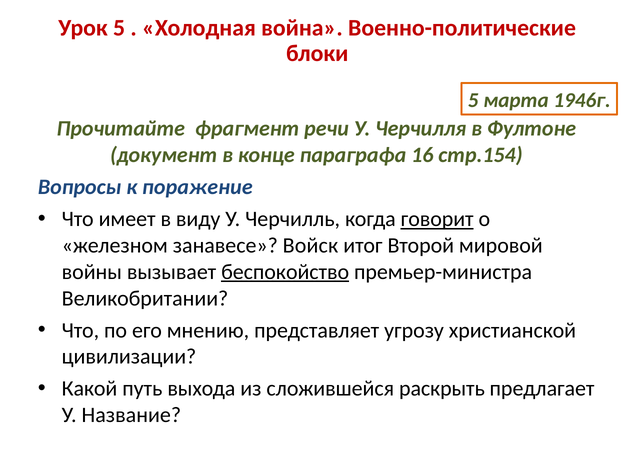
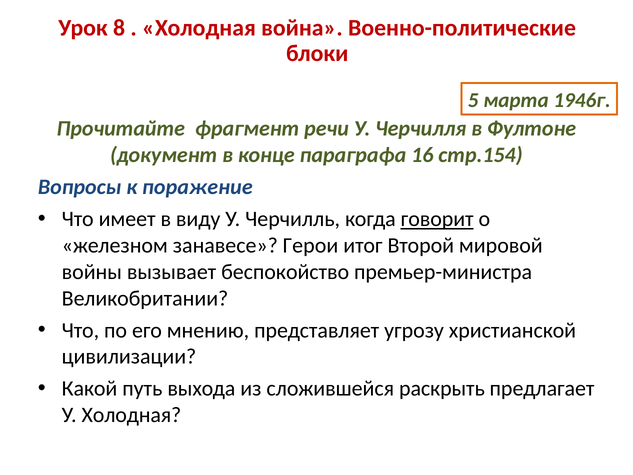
Урок 5: 5 -> 8 (119, 28)
Войск: Войск -> Герои (311, 245)
беспокойство underline: present -> none (285, 272)
У Название: Название -> Холодная (131, 415)
